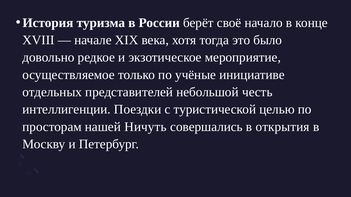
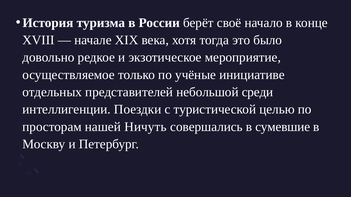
честь: честь -> среди (257, 92)
открытия: открытия -> сумевшие (283, 127)
